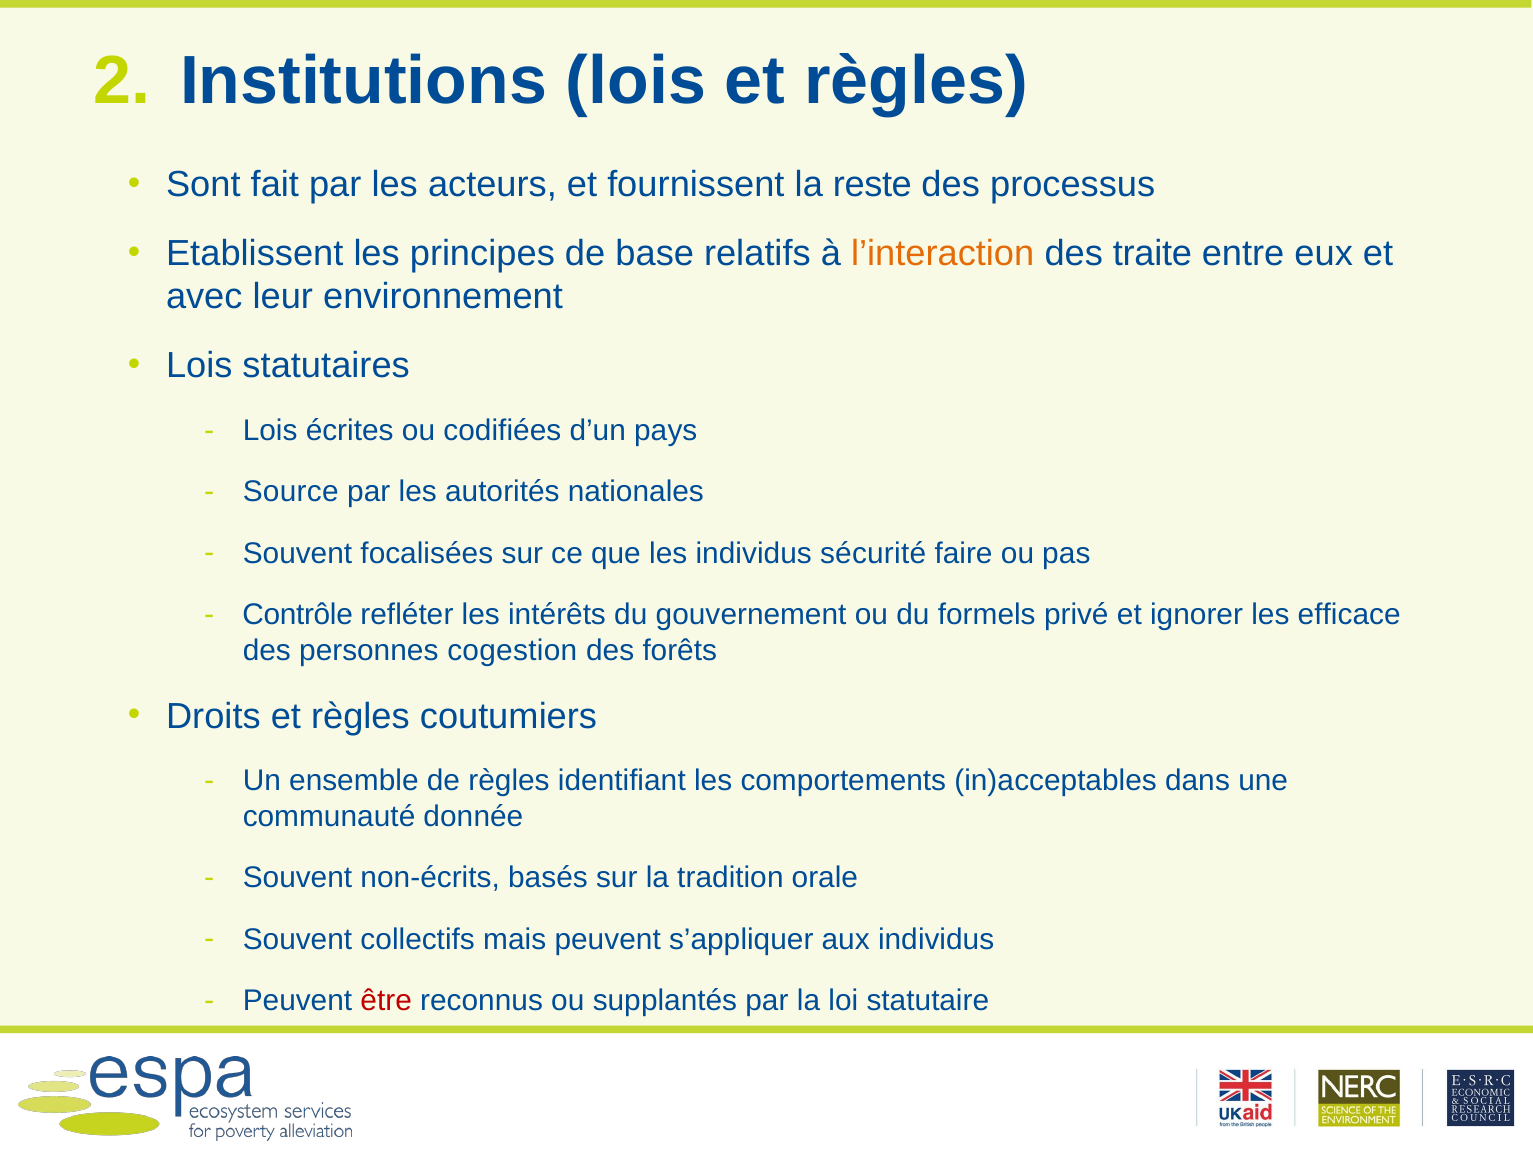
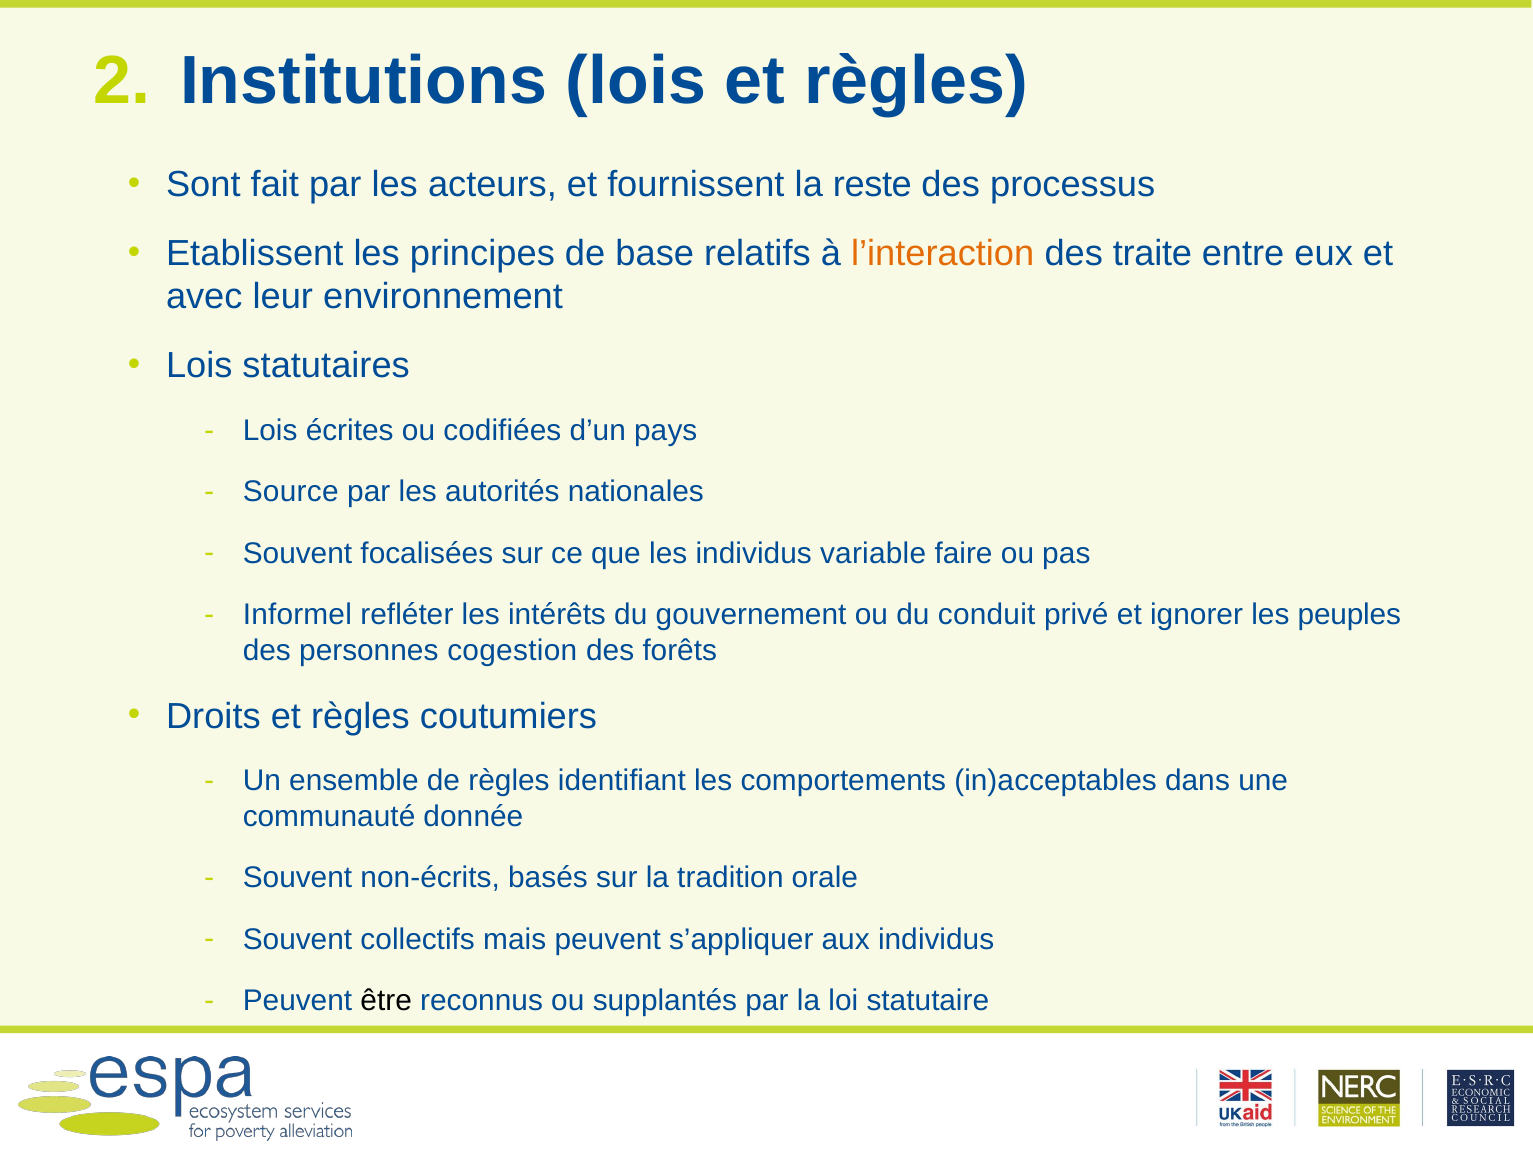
sécurité: sécurité -> variable (873, 553)
Contrôle: Contrôle -> Informel (297, 615)
formels: formels -> conduit (987, 615)
efficace: efficace -> peuples (1349, 615)
être colour: red -> black (386, 1000)
